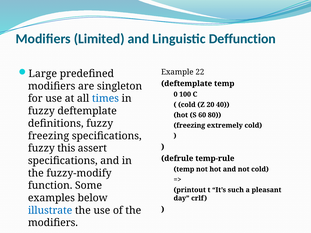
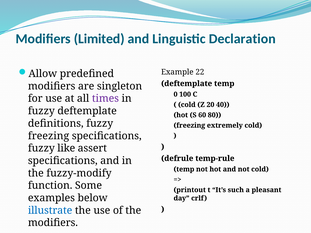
Deffunction: Deffunction -> Declaration (242, 39)
Large: Large -> Allow (43, 74)
times colour: blue -> purple (105, 99)
this: this -> like (66, 148)
